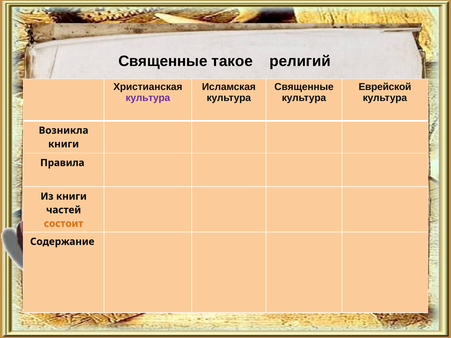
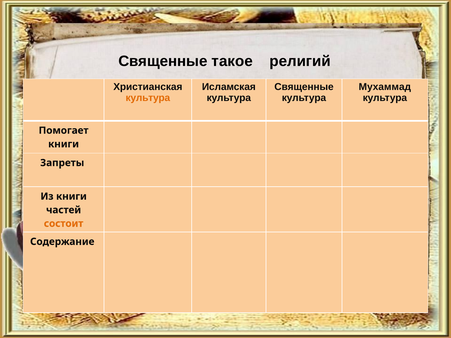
Еврейской: Еврейской -> Мухаммад (385, 87)
культура colour: purple -> orange (148, 98)
Возникла: Возникла -> Помогает (64, 131)
Правила: Правила -> Запреты (62, 163)
